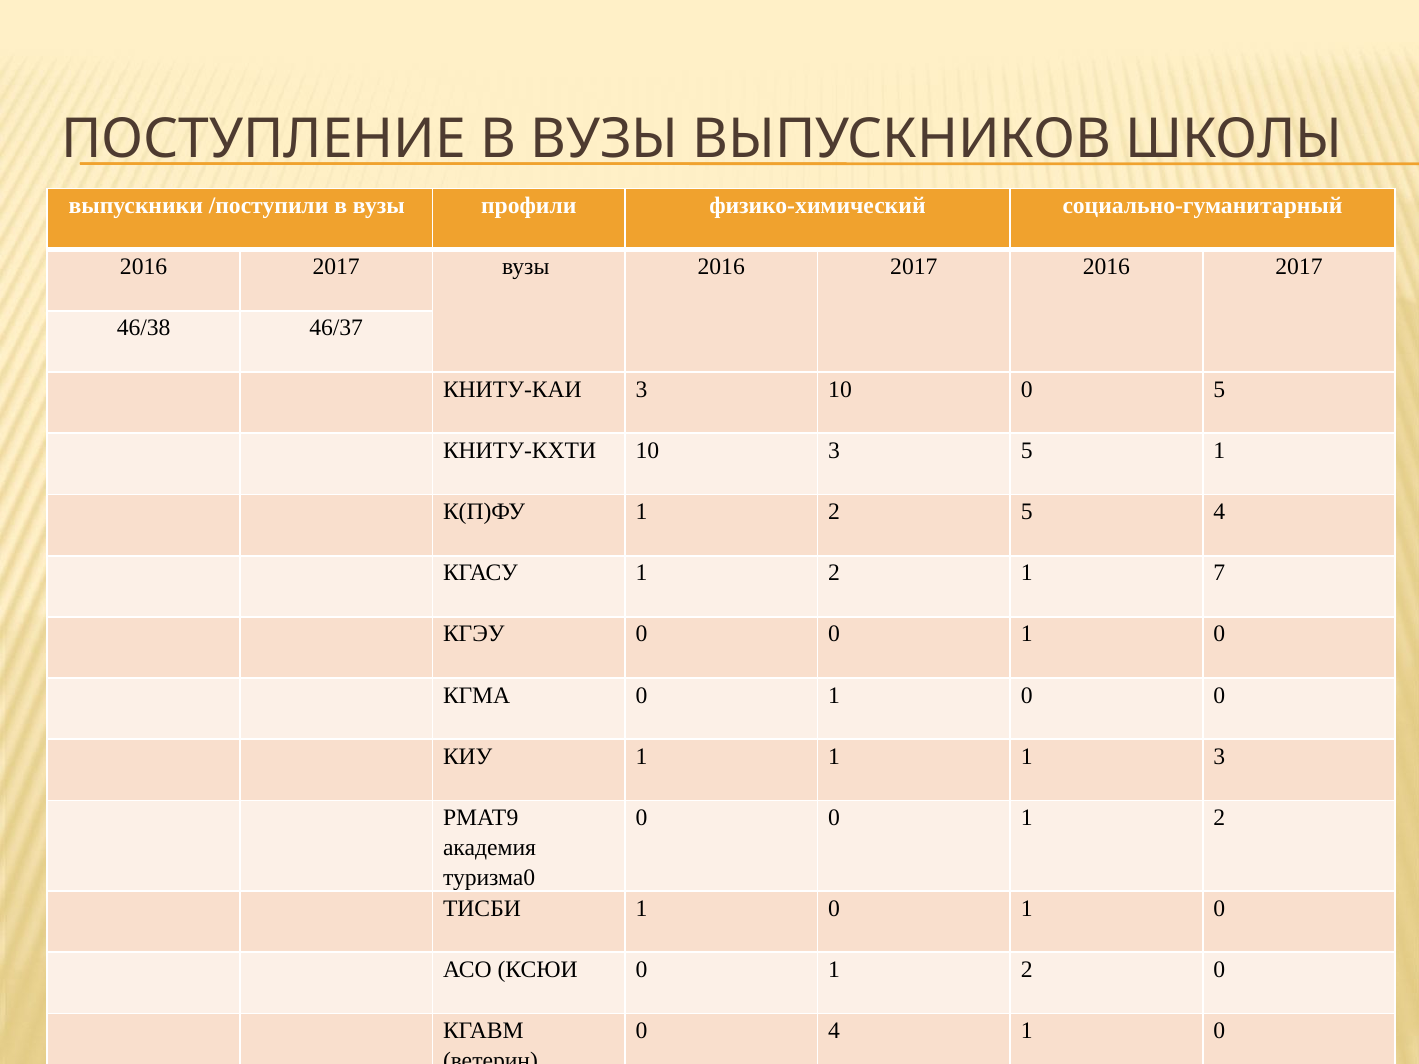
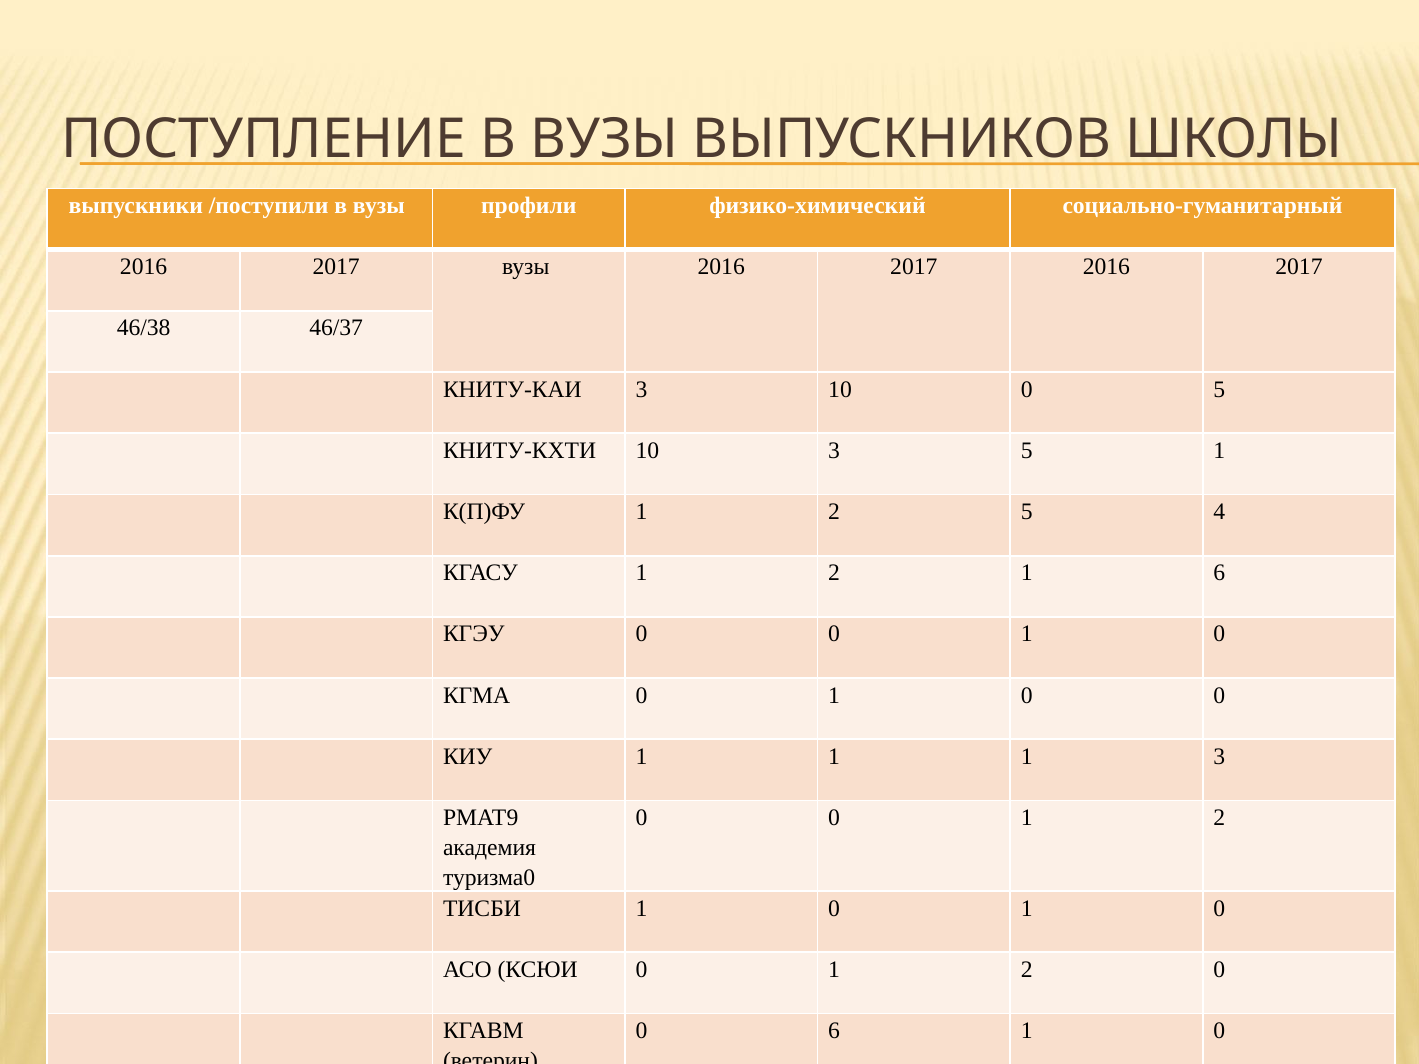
1 7: 7 -> 6 (1219, 573)
0 4: 4 -> 6 (834, 1031)
